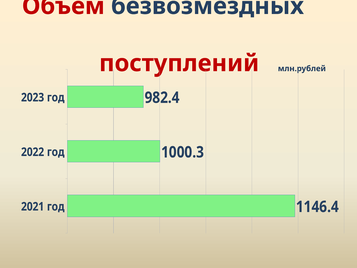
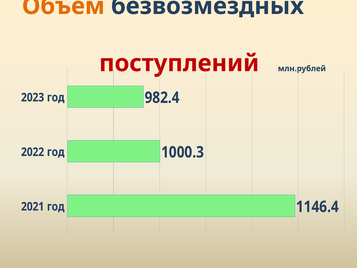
Объем colour: red -> orange (63, 6)
